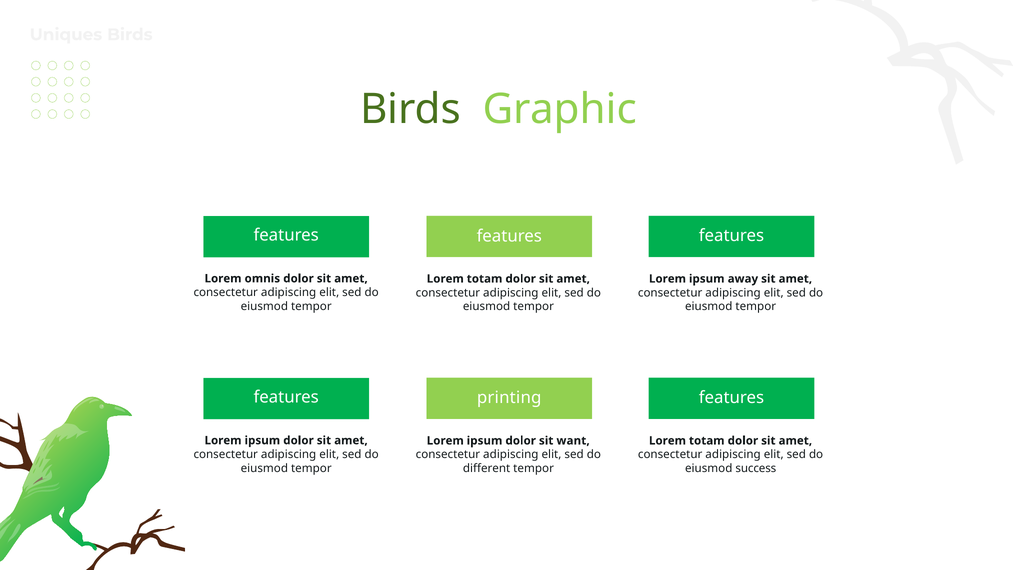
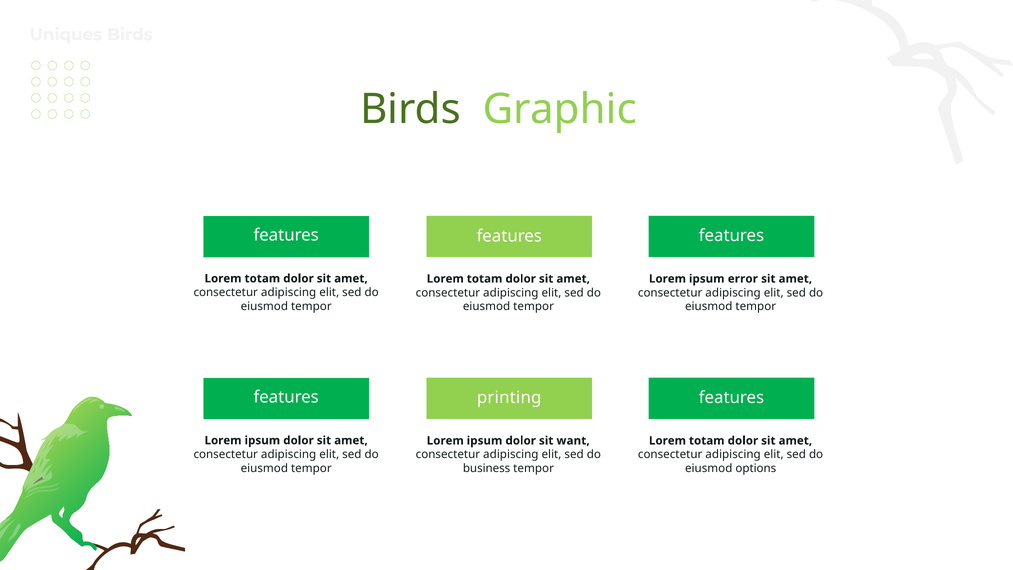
omnis: omnis -> totam (262, 278)
away: away -> error (743, 279)
different: different -> business (487, 468)
success: success -> options (756, 468)
